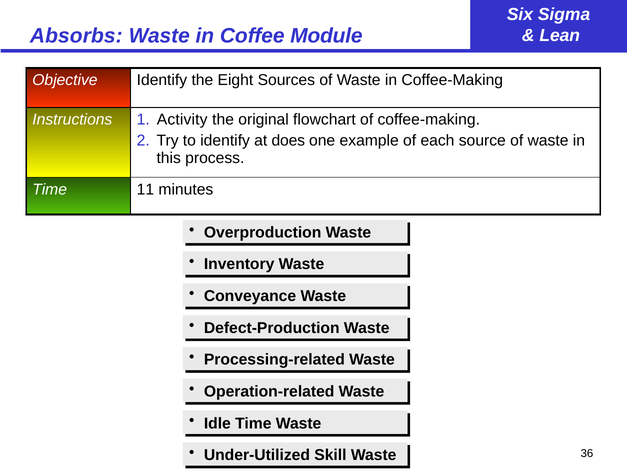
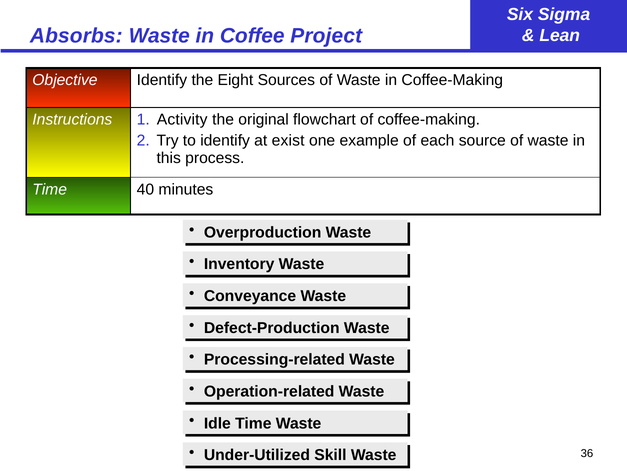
Module: Module -> Project (326, 36)
does: does -> exist (288, 140)
11: 11 -> 40 (145, 189)
